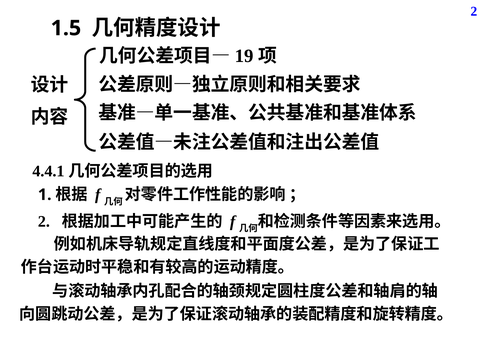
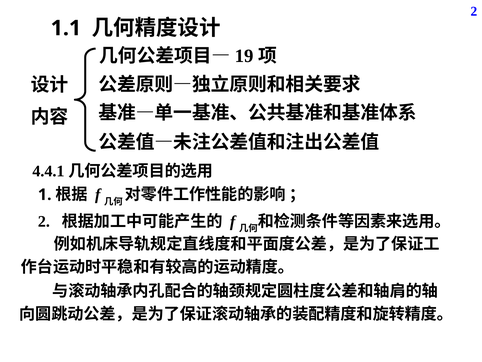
1.5: 1.5 -> 1.1 (66, 28)
